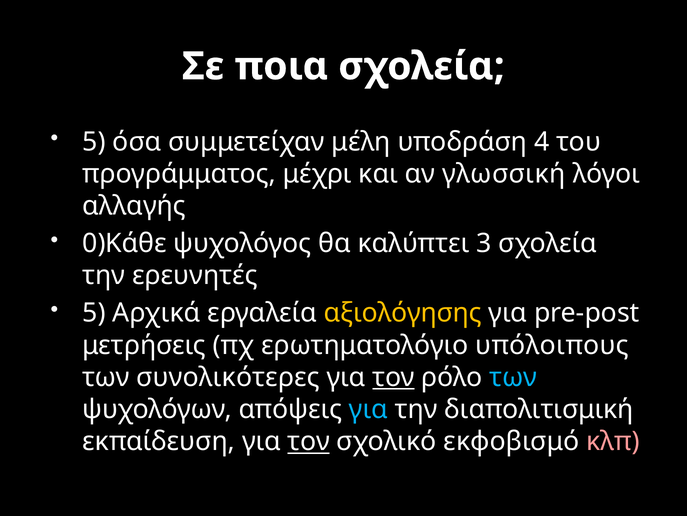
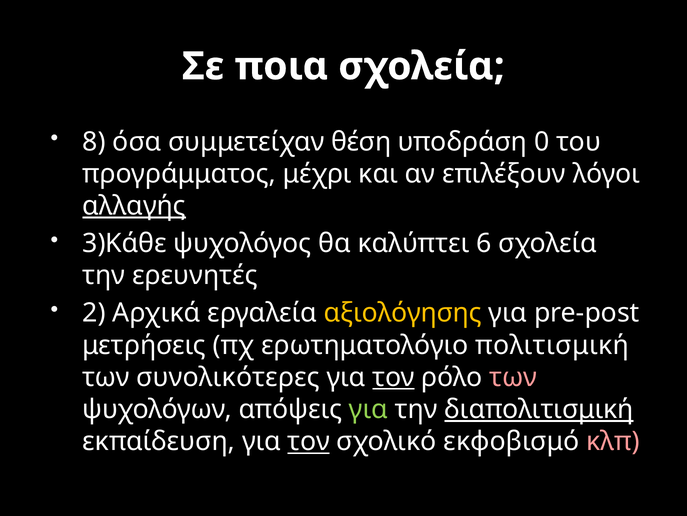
5: 5 -> 8 (94, 142)
μέλη: μέλη -> θέση (361, 142)
4: 4 -> 0 (542, 142)
γλωσσική: γλωσσική -> επιλέξουν (504, 174)
αλλαγής underline: none -> present (134, 206)
0)Κάθε: 0)Κάθε -> 3)Κάθε (125, 243)
3: 3 -> 6 (484, 243)
5: 5 -> 2 (94, 313)
υπόλοιπους: υπόλοιπους -> πολιτισμική (552, 345)
των colour: light blue -> pink (513, 377)
για colour: light blue -> light green (368, 409)
διαπολιτισμική underline: none -> present (539, 409)
